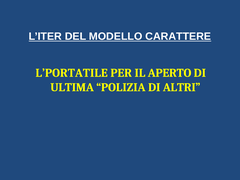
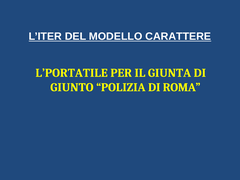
APERTO: APERTO -> GIUNTA (169, 73)
ULTIMA: ULTIMA -> GIUNTO (72, 87)
ALTRI: ALTRI -> ROMA (182, 87)
